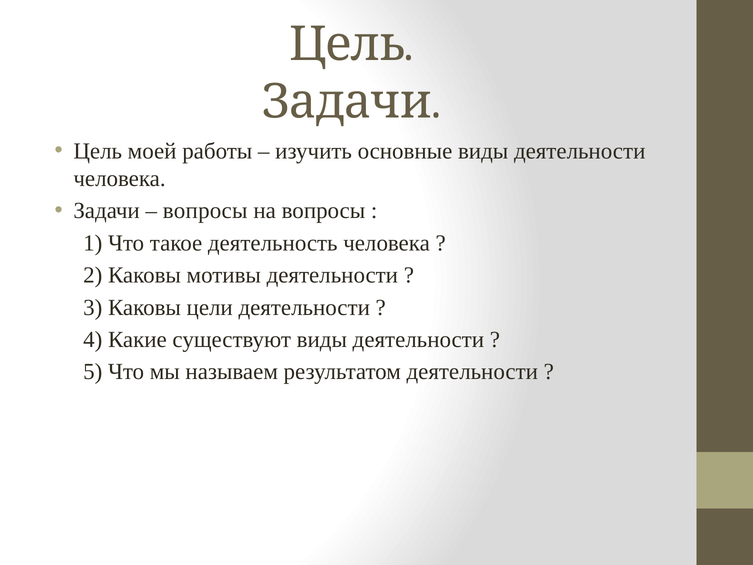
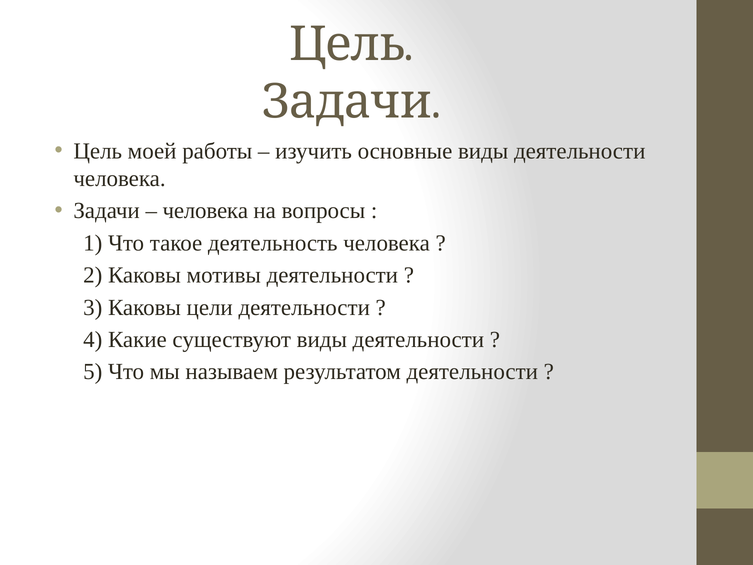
вопросы: вопросы -> человека (205, 211)
